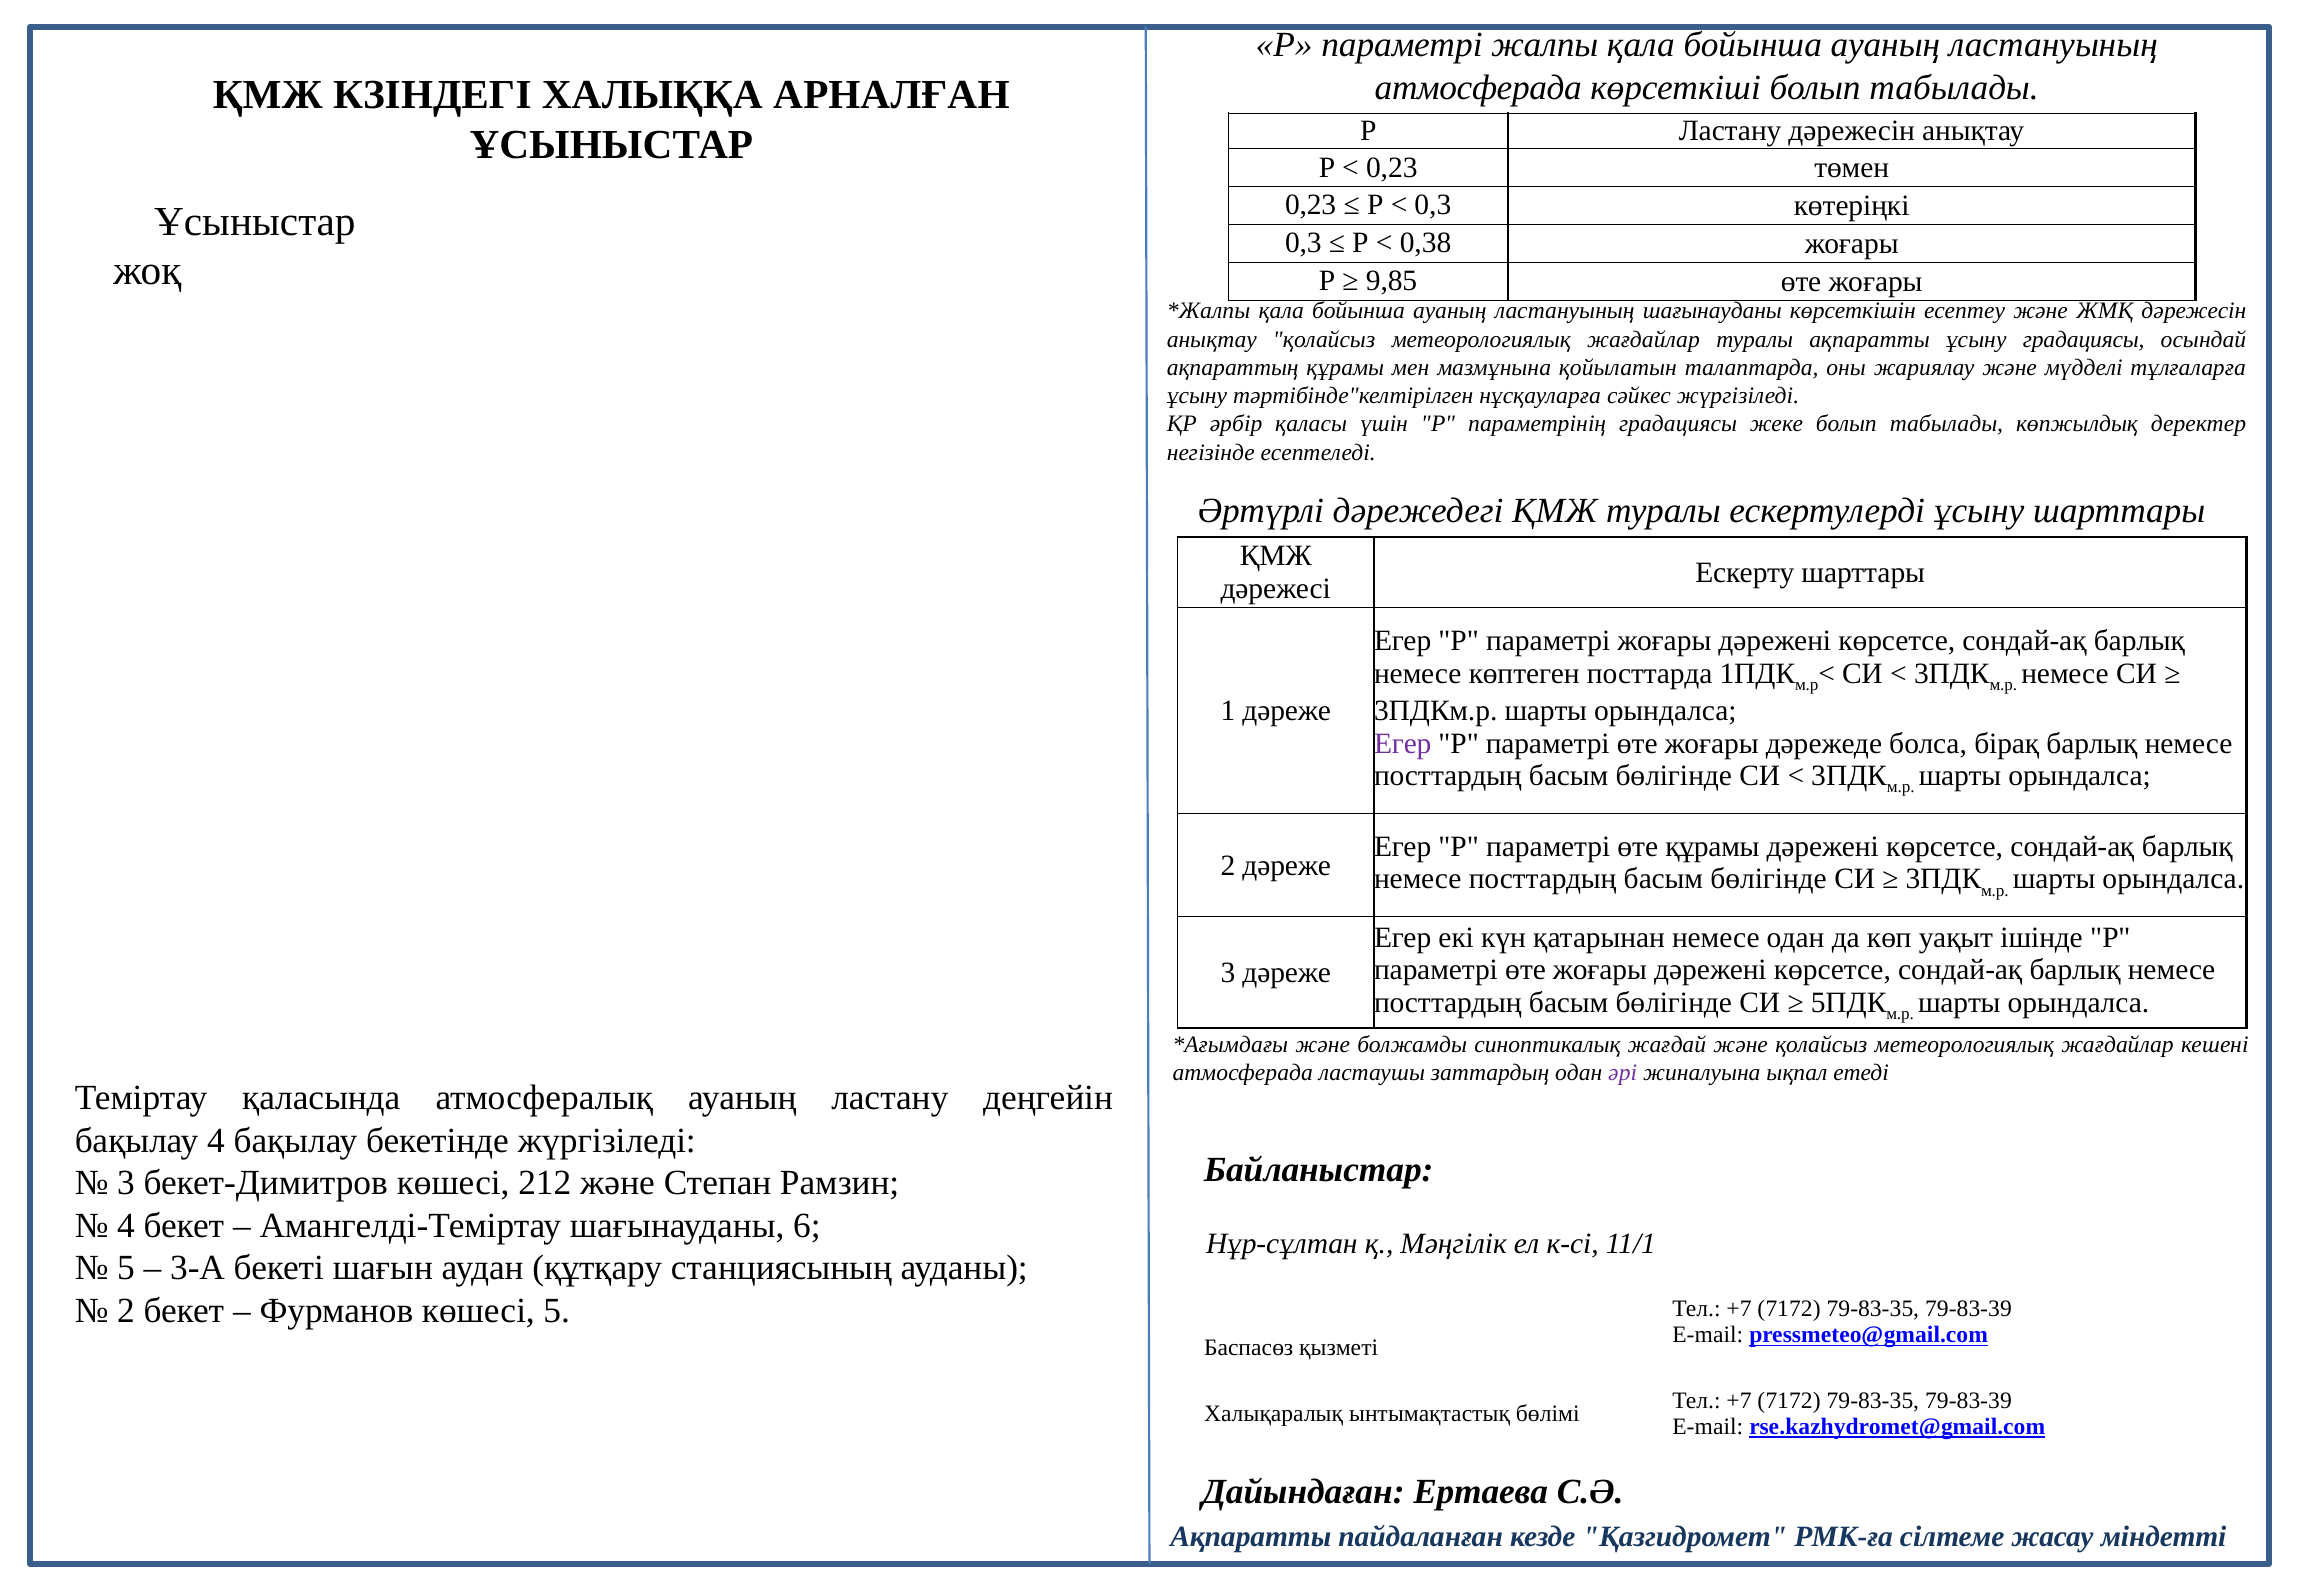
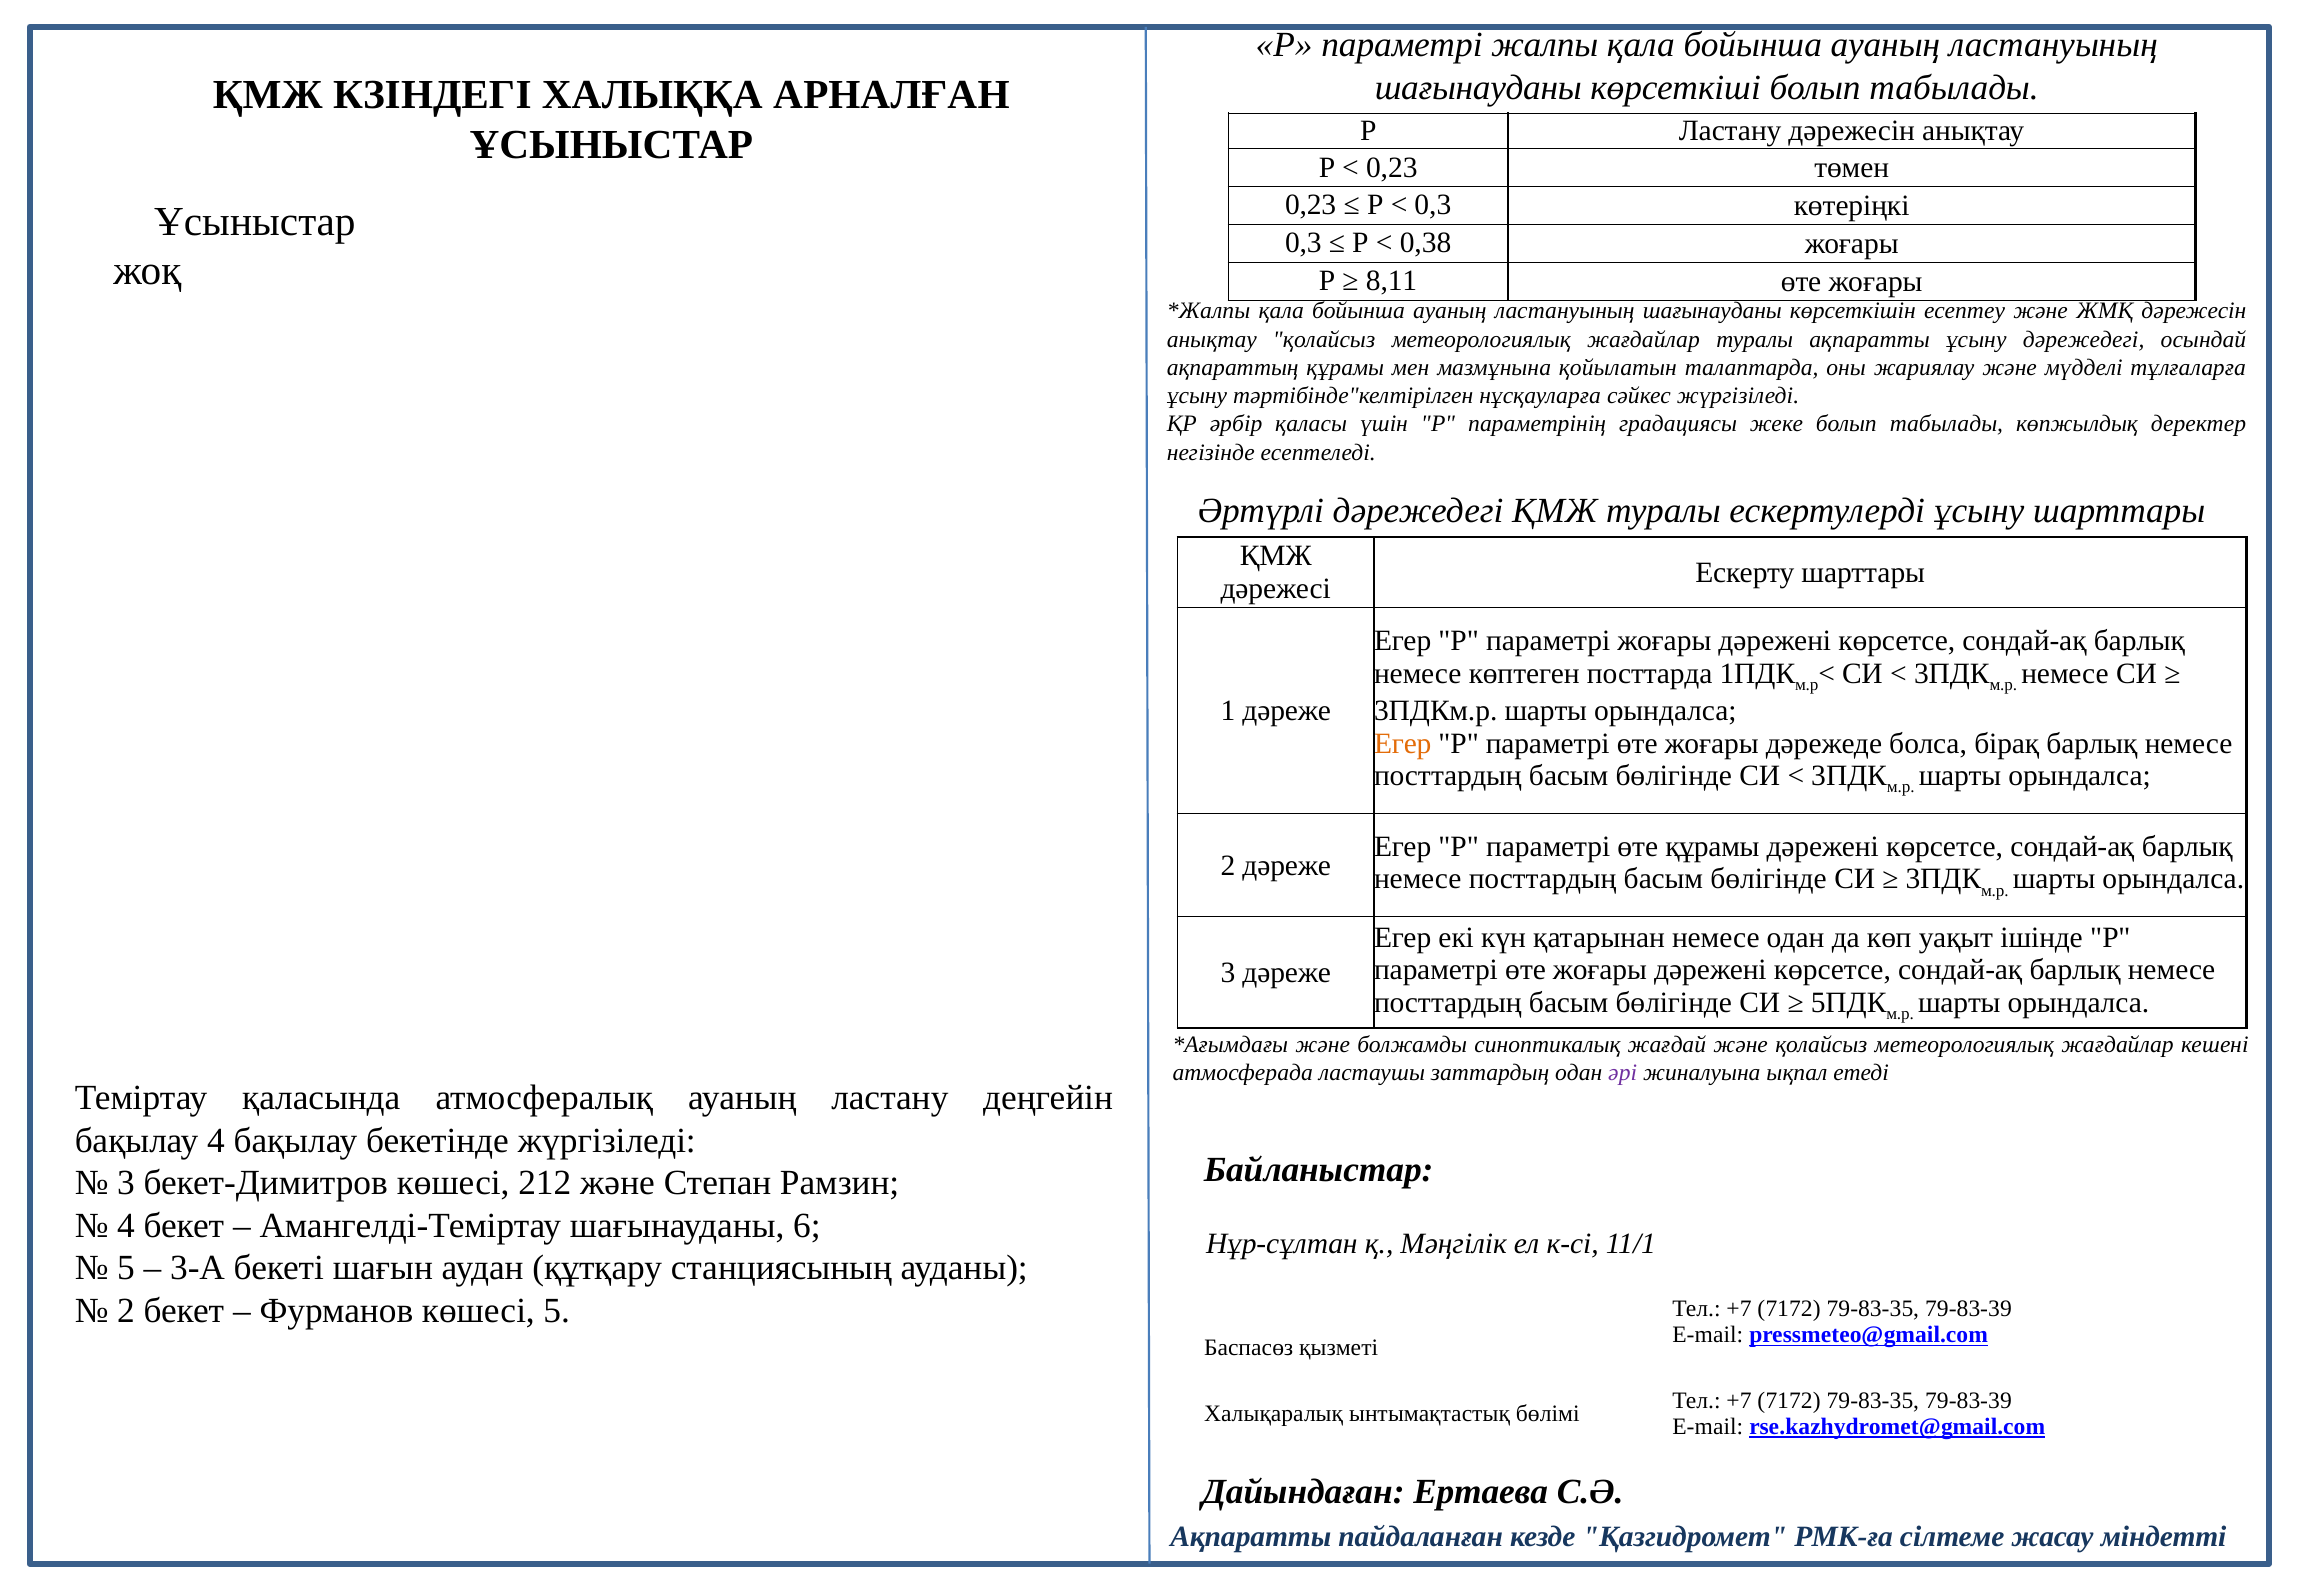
атмосферада: атмосферада -> шағынауданы (1478, 88)
9,85: 9,85 -> 8,11 (1392, 281)
ұсыну градациясы: градациясы -> дәрежедегі (2084, 340)
Егер colour: purple -> orange (1403, 744)
